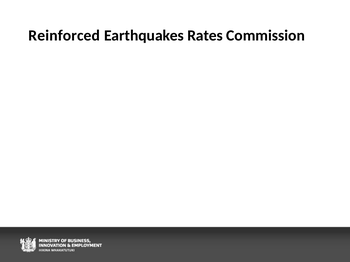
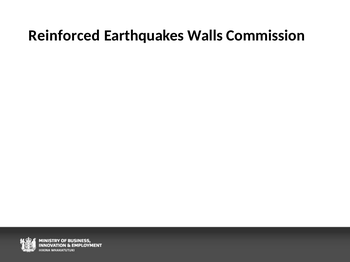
Rates: Rates -> Walls (205, 35)
